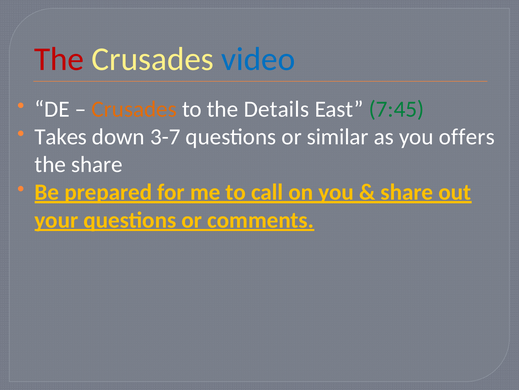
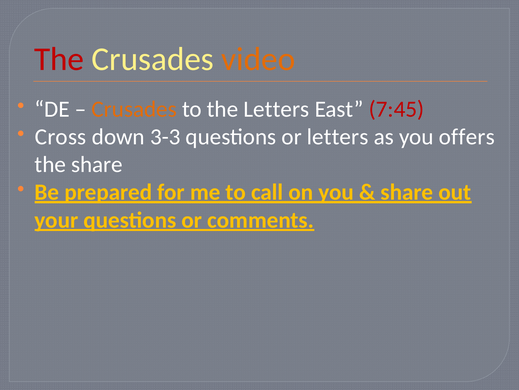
video colour: blue -> orange (258, 59)
the Details: Details -> Letters (276, 109)
7:45 colour: green -> red (396, 109)
Takes: Takes -> Cross (61, 137)
3-7: 3-7 -> 3-3 (165, 137)
or similar: similar -> letters (338, 137)
